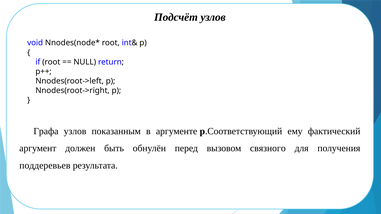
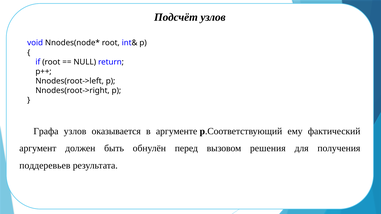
показанным: показанным -> оказывается (116, 131)
связного: связного -> решения (268, 149)
